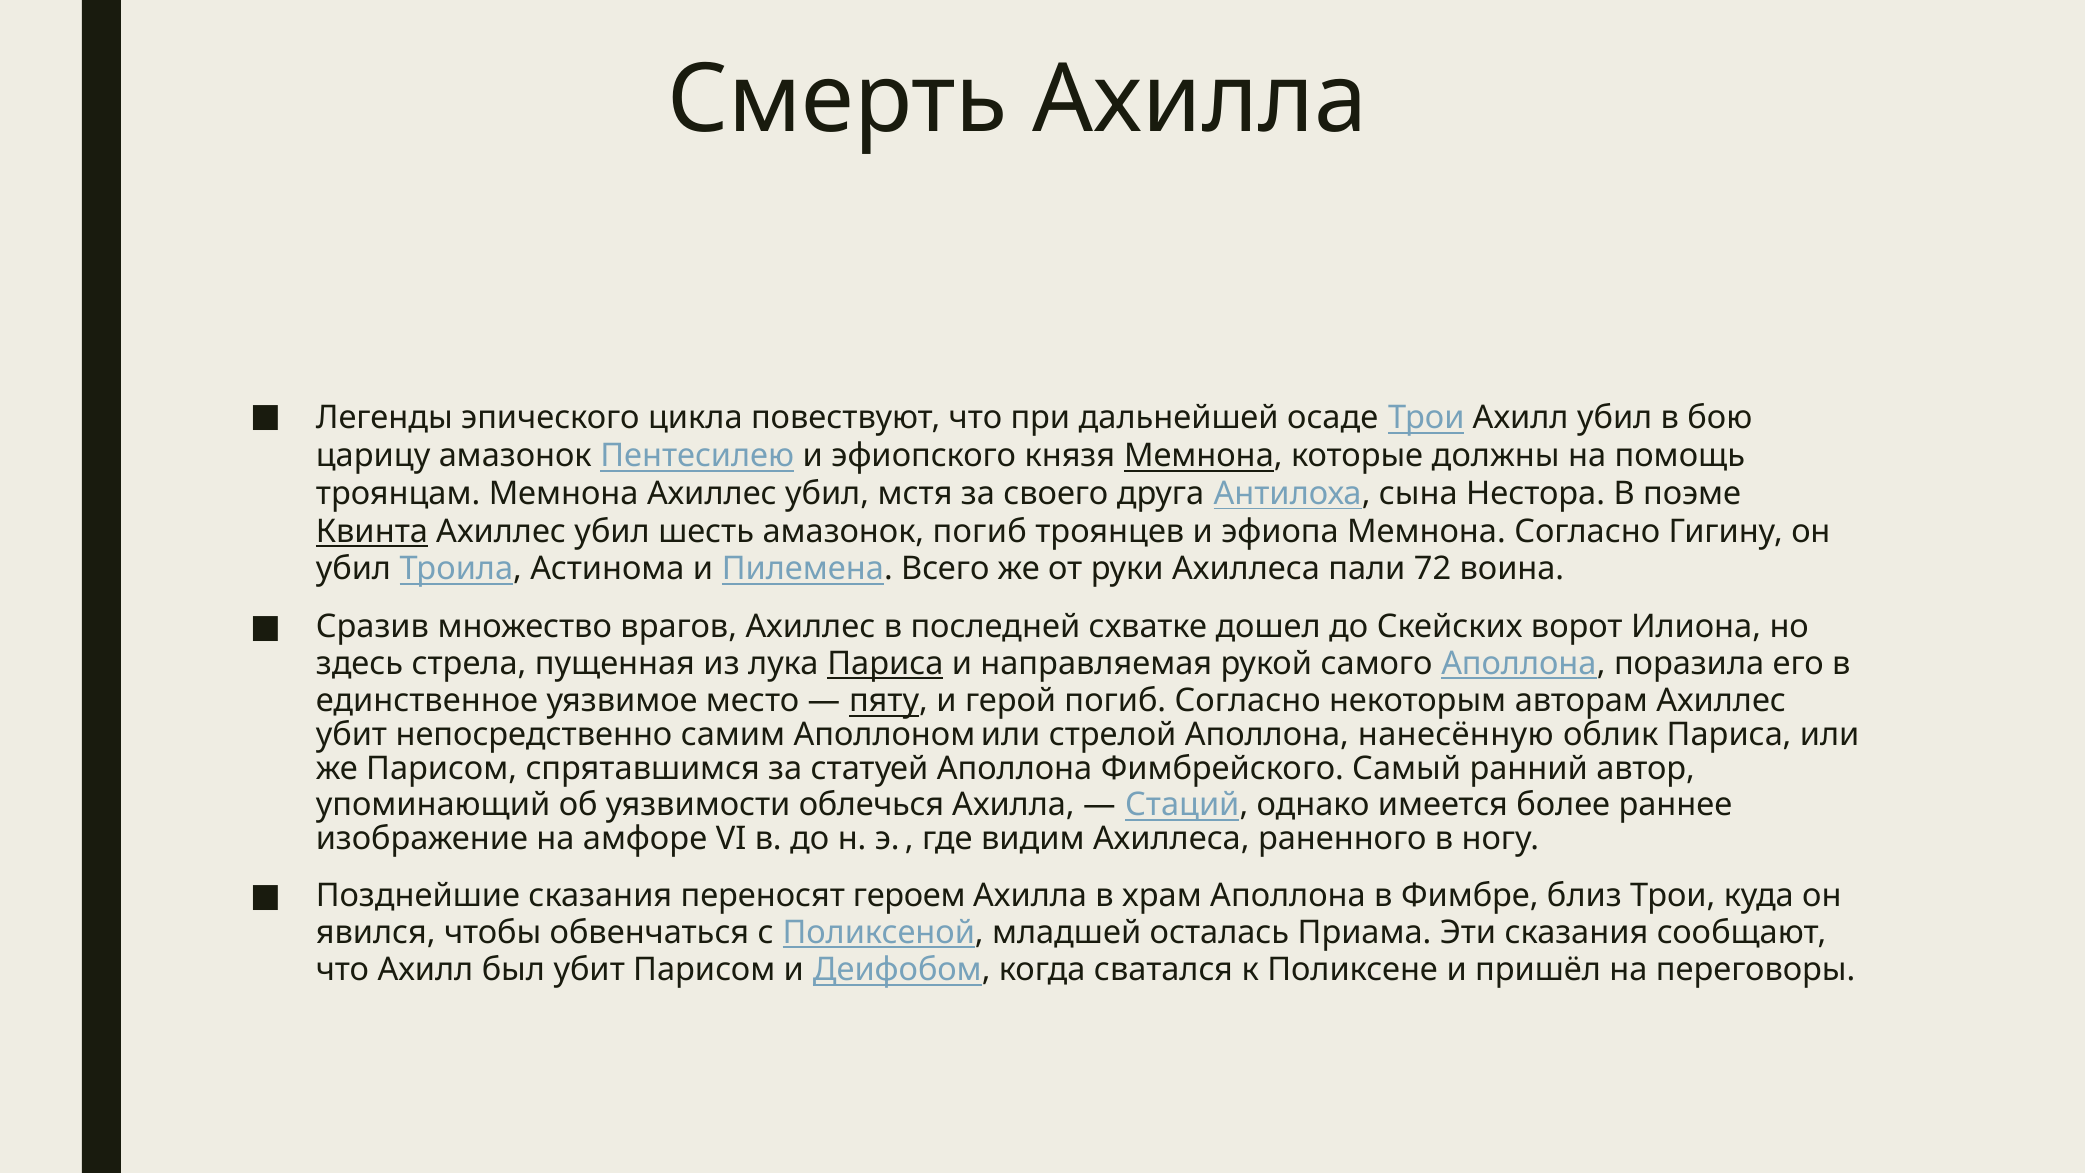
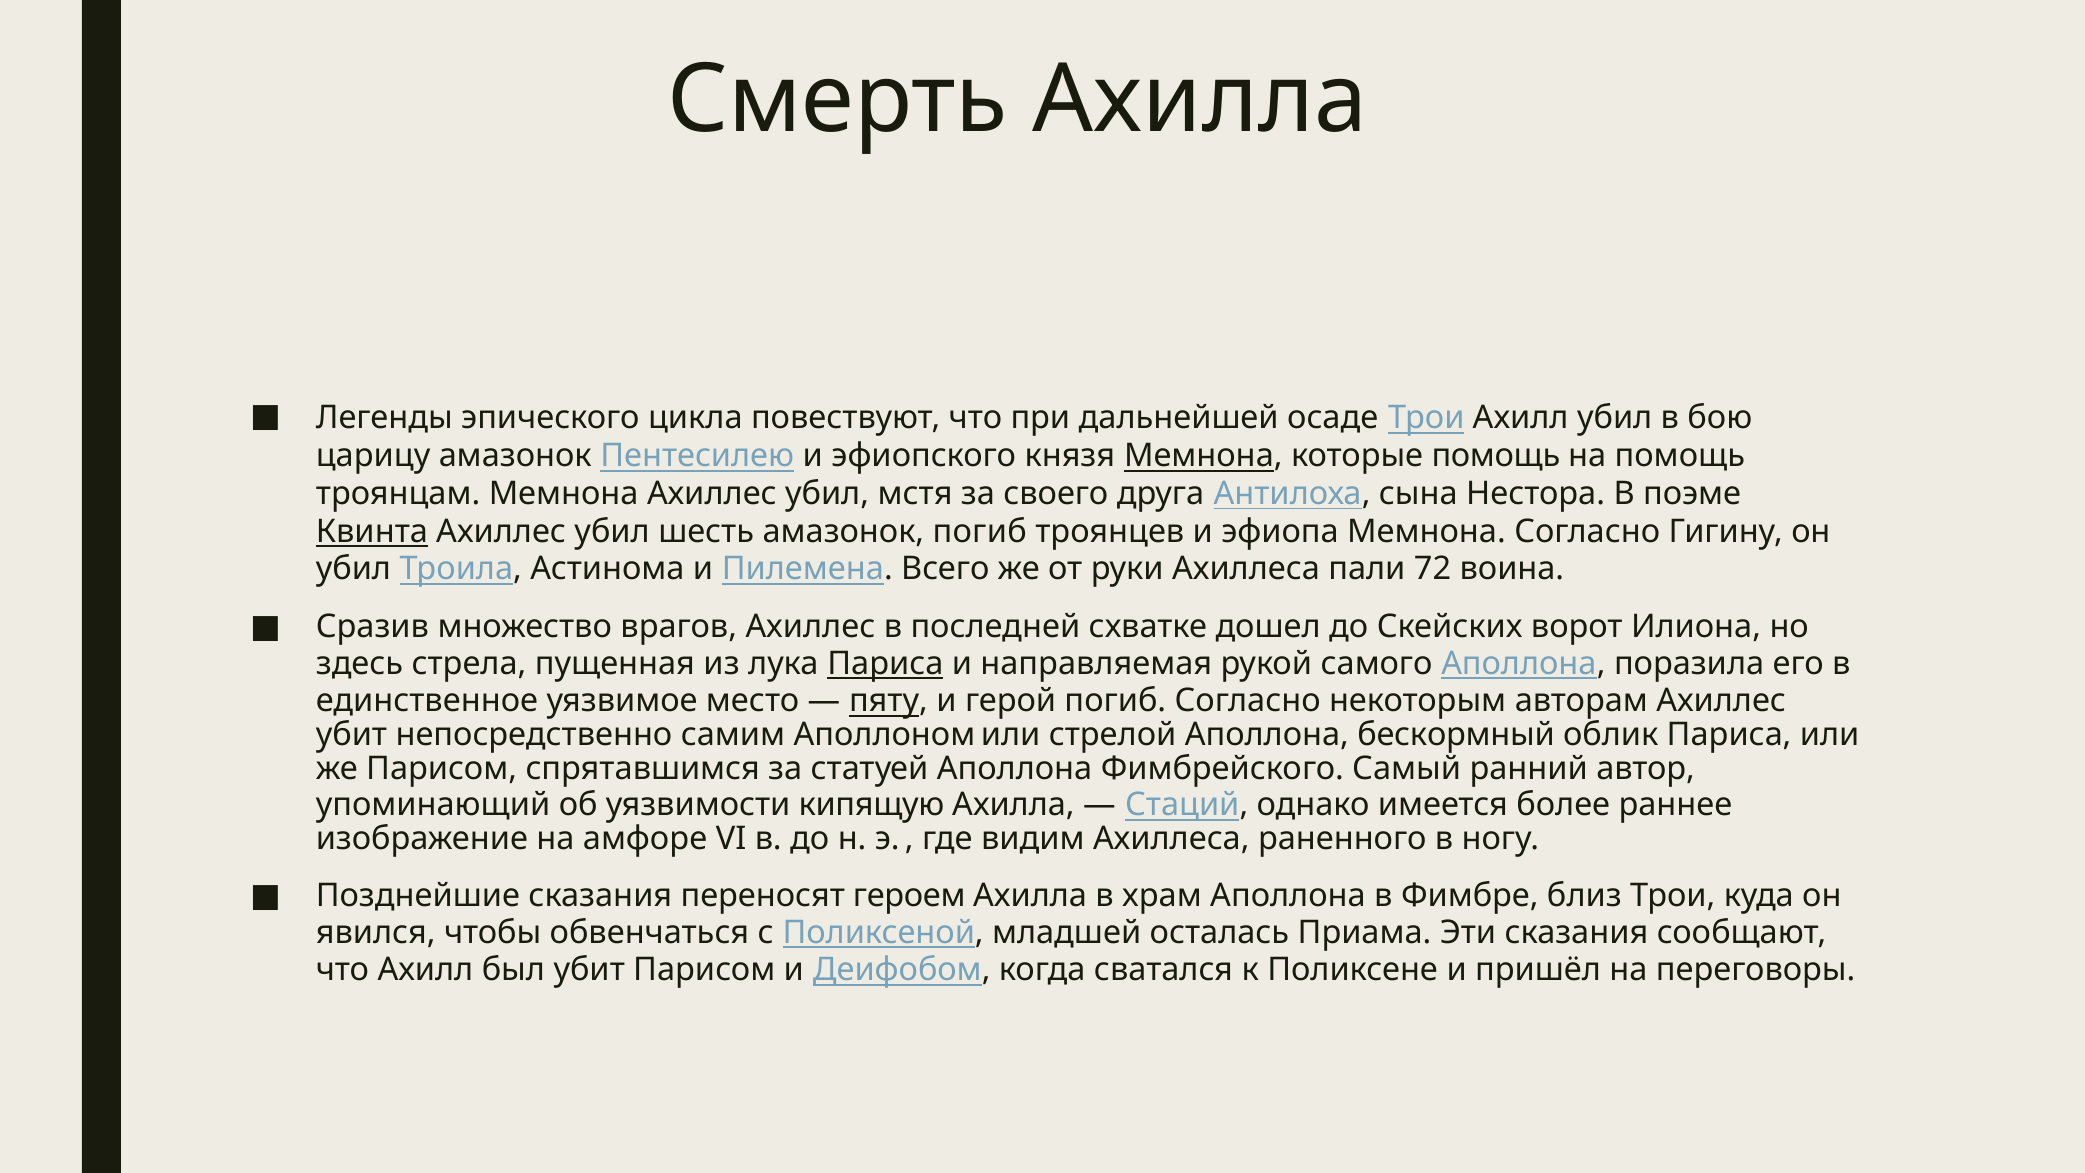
которые должны: должны -> помощь (1496, 456)
нанесённую: нанесённую -> бескормный (1456, 735)
облечься: облечься -> кипящую (872, 805)
